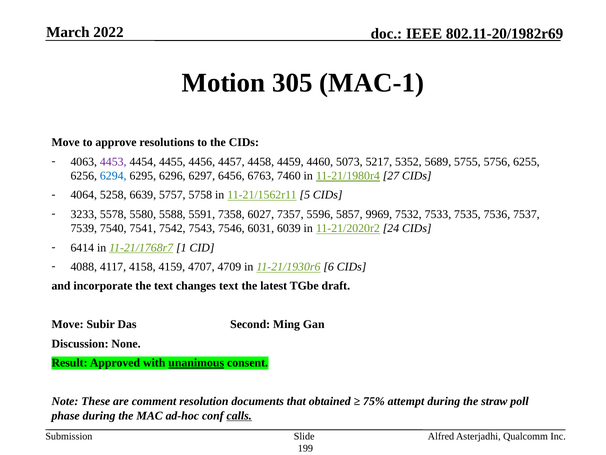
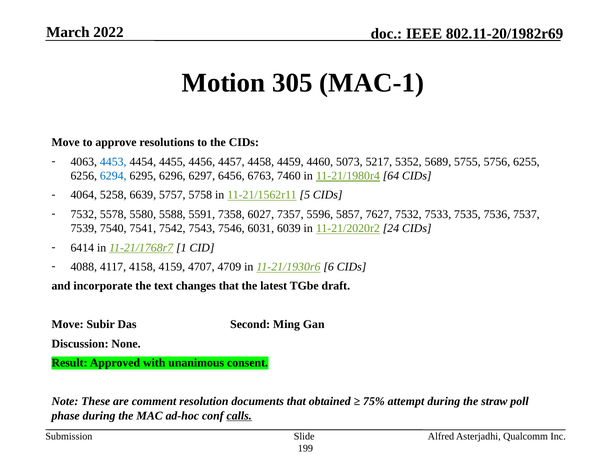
4453 colour: purple -> blue (113, 161)
27: 27 -> 64 (391, 176)
3233: 3233 -> 7532 (84, 214)
9969: 9969 -> 7627 (379, 214)
changes text: text -> that (229, 286)
unanimous underline: present -> none (196, 363)
